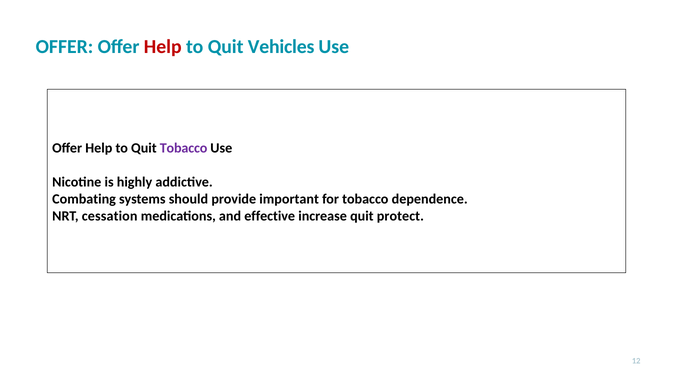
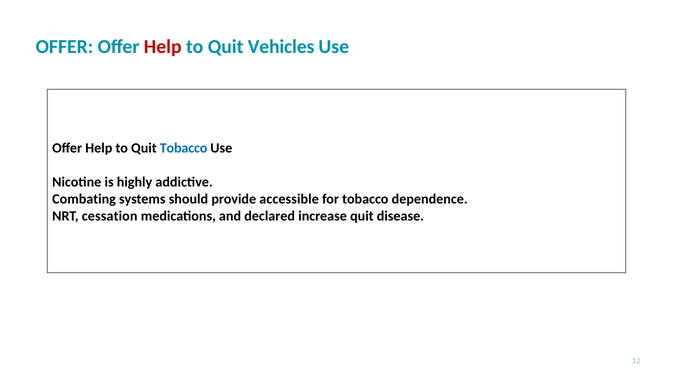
Tobacco colour: purple -> blue (184, 148)
important: important -> accessible (289, 199)
effective: effective -> declared (270, 216)
protect: protect -> disease (400, 216)
